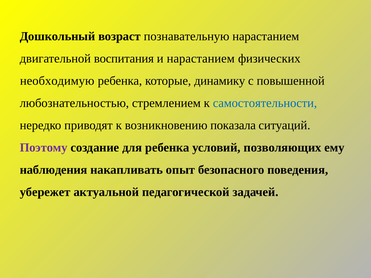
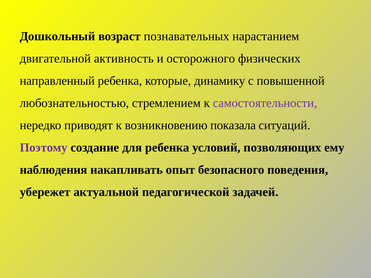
познавательную: познавательную -> познавательных (187, 36)
воспитания: воспитания -> активность (124, 59)
и нарастанием: нарастанием -> осторожного (201, 59)
необходимую: необходимую -> направленный (57, 81)
самостоятельности colour: blue -> purple (265, 103)
